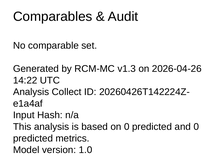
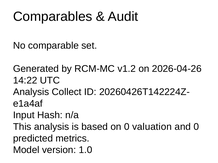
v1.3: v1.3 -> v1.2 (127, 69)
on 0 predicted: predicted -> valuation (152, 127)
